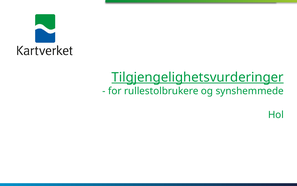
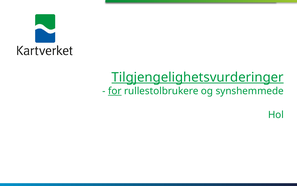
for underline: none -> present (115, 91)
